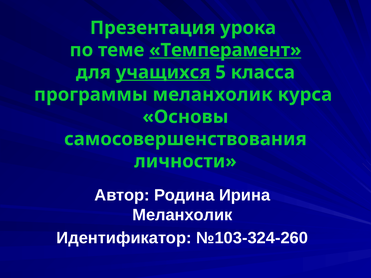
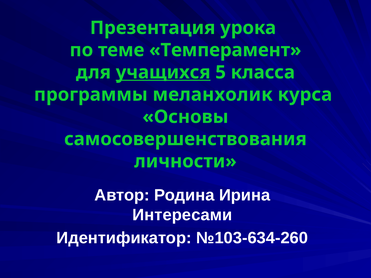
Темперамент underline: present -> none (225, 50)
Меланхолик: Меланхолик -> Интересами (182, 215)
№103-324-260: №103-324-260 -> №103-634-260 (252, 238)
